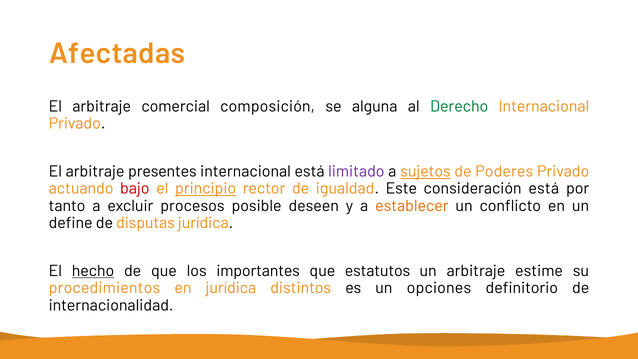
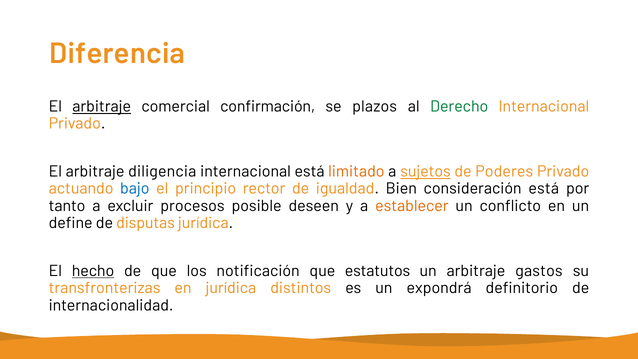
Afectadas: Afectadas -> Diferencia (117, 54)
arbitraje underline: none -> present (102, 106)
composición: composición -> confirmación (268, 106)
alguna: alguna -> plazos (375, 106)
presentes: presentes -> diligencia (162, 171)
limitado colour: purple -> orange (356, 171)
bajo colour: red -> blue (135, 189)
principio underline: present -> none (206, 189)
Este: Este -> Bien (401, 189)
importantes: importantes -> notificación (258, 271)
estime: estime -> gastos (539, 271)
procedimientos: procedimientos -> transfronterizas (105, 288)
opciones: opciones -> expondrá (439, 288)
